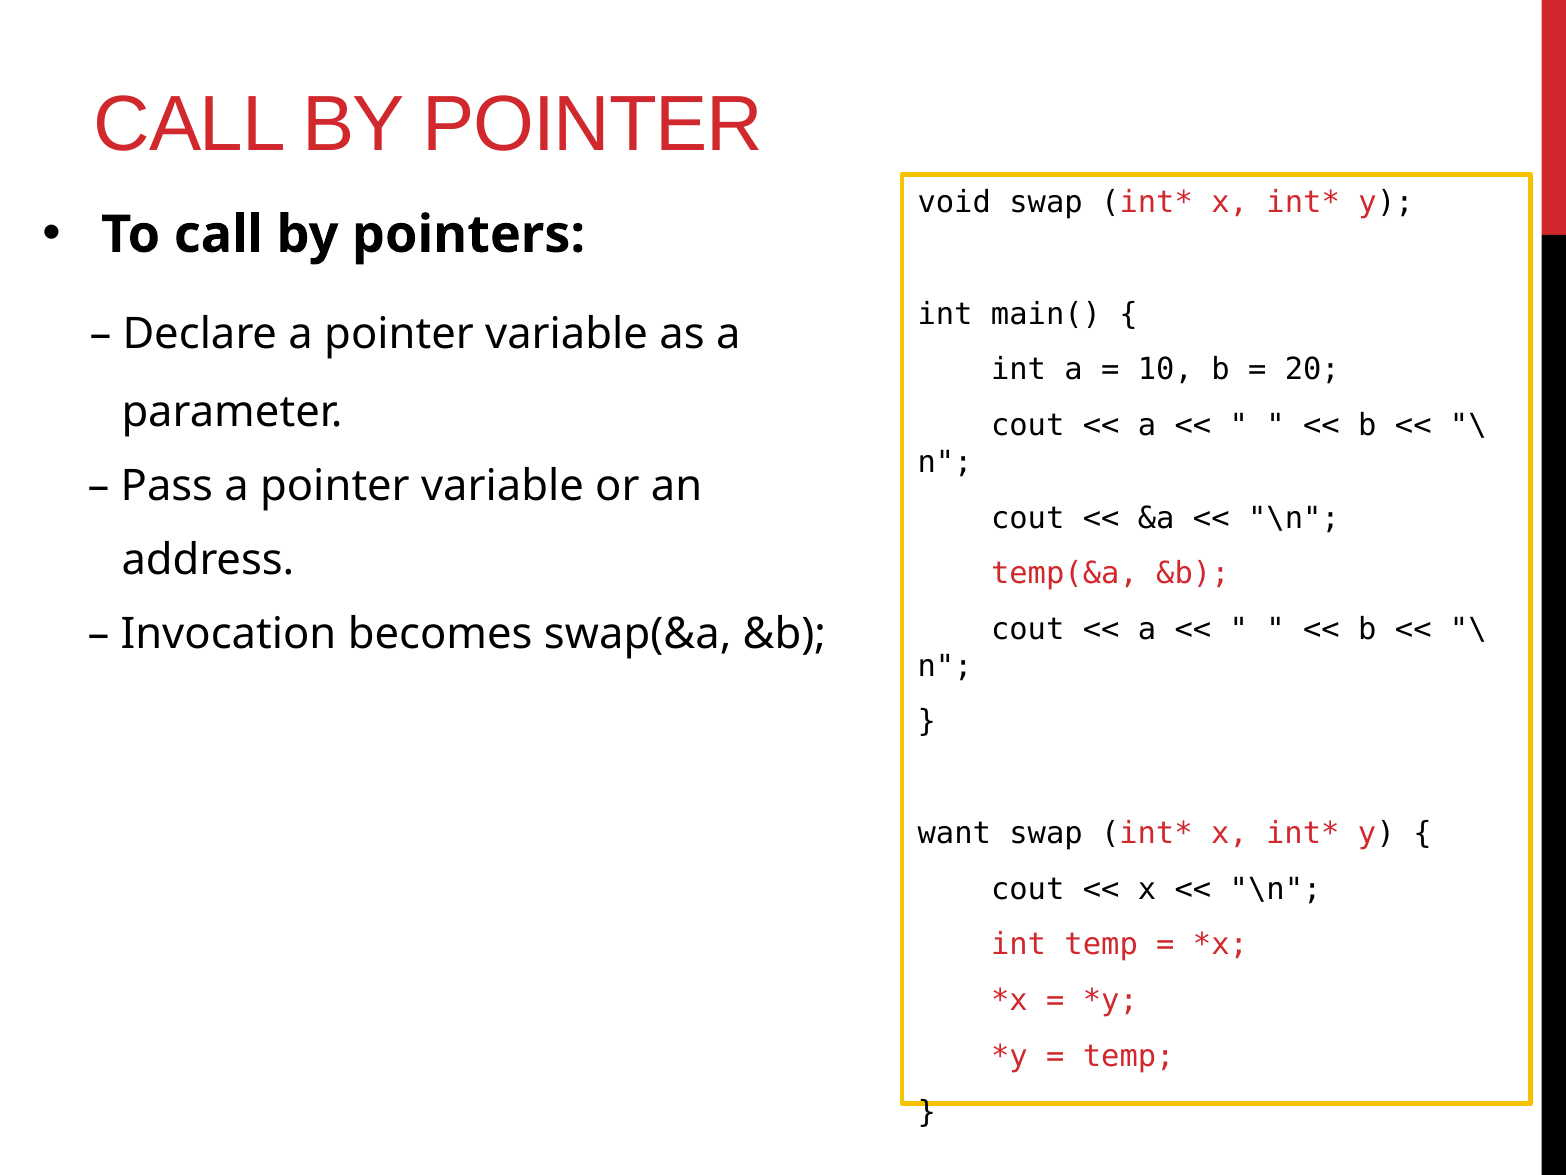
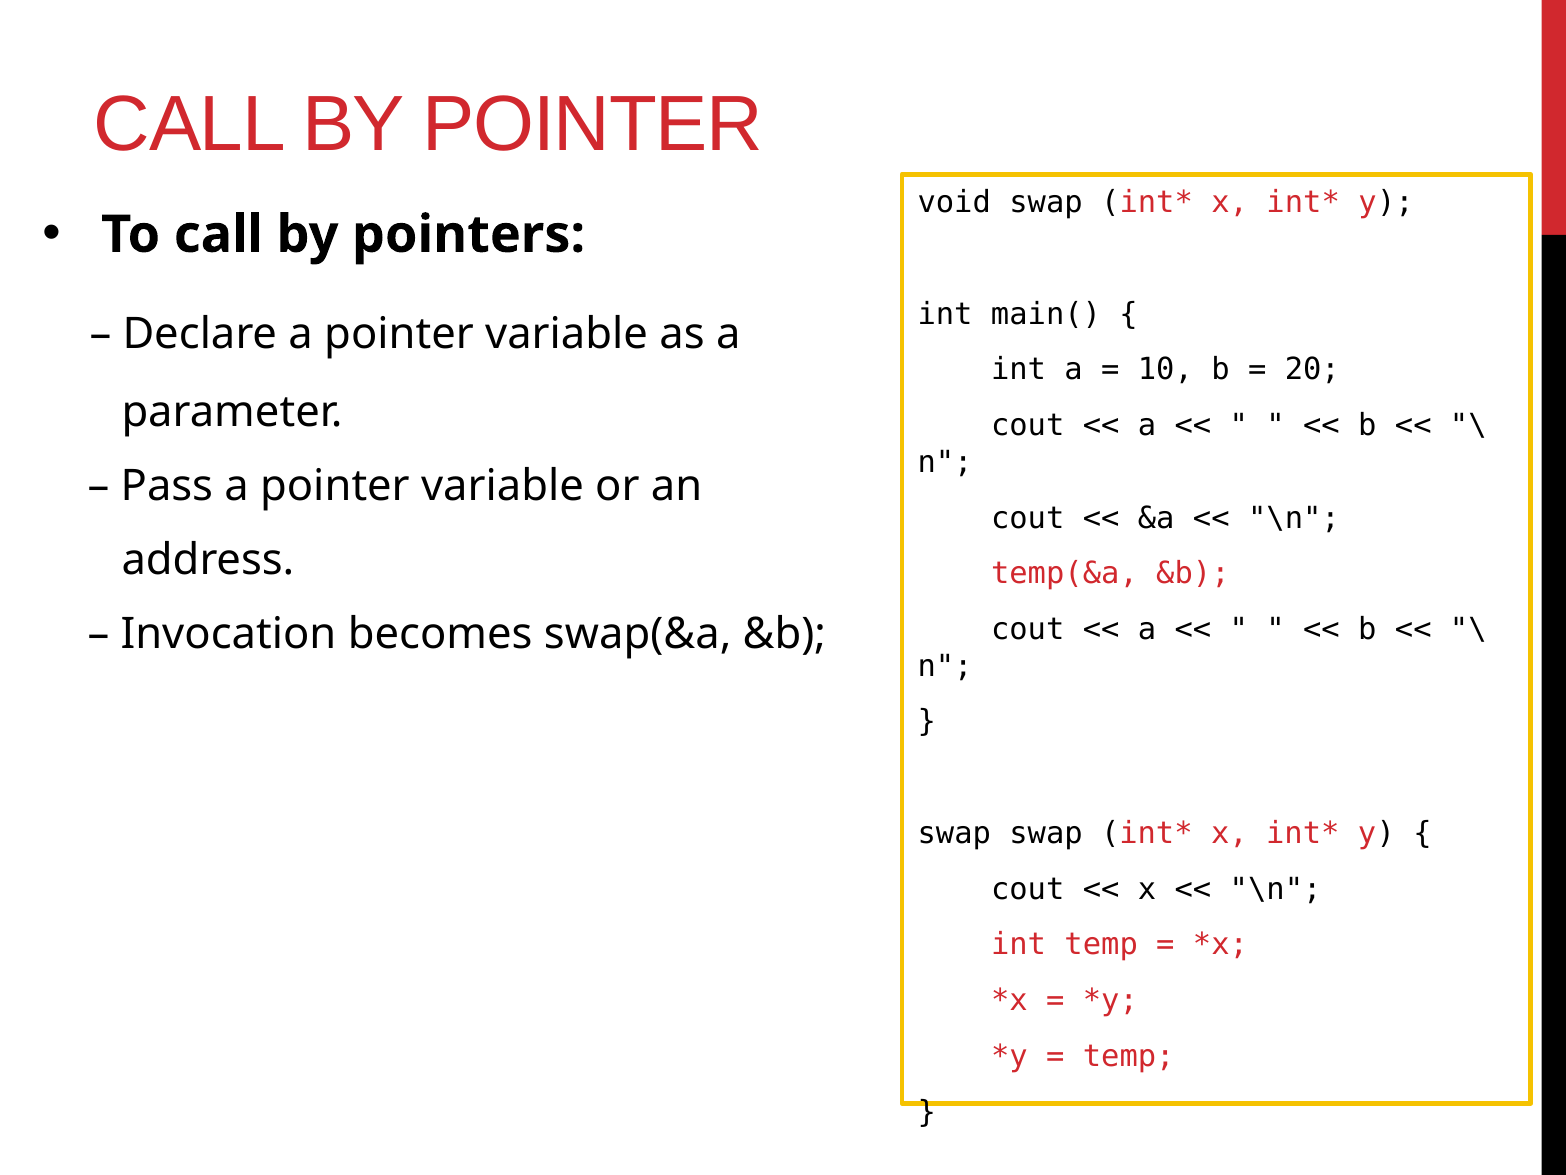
want: want -> swap (954, 833)
